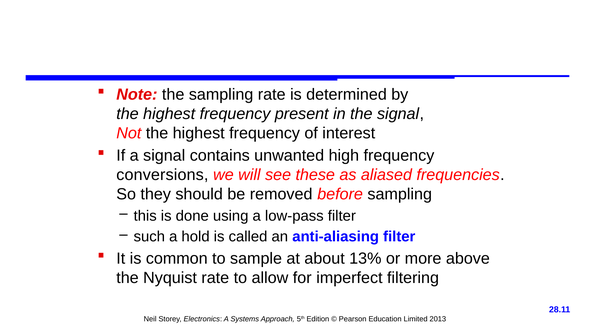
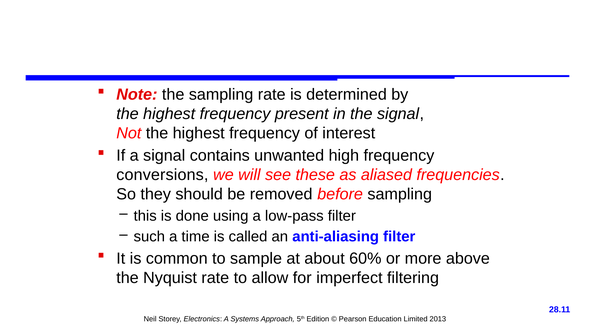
hold: hold -> time (196, 236)
13%: 13% -> 60% (365, 258)
